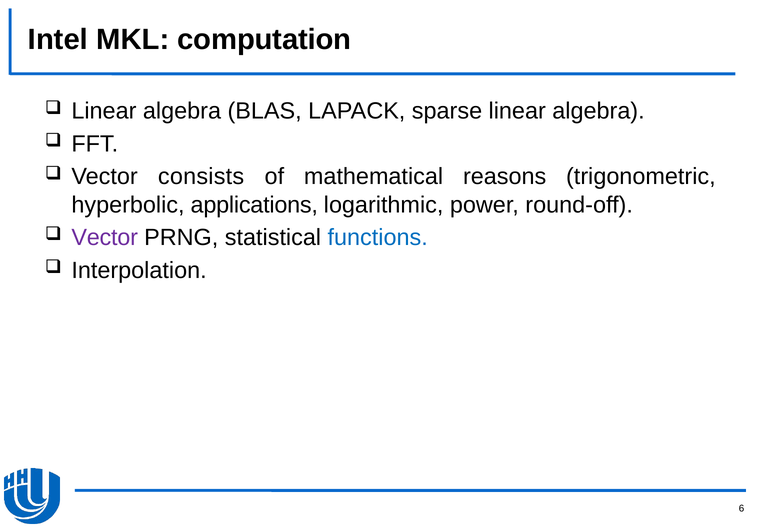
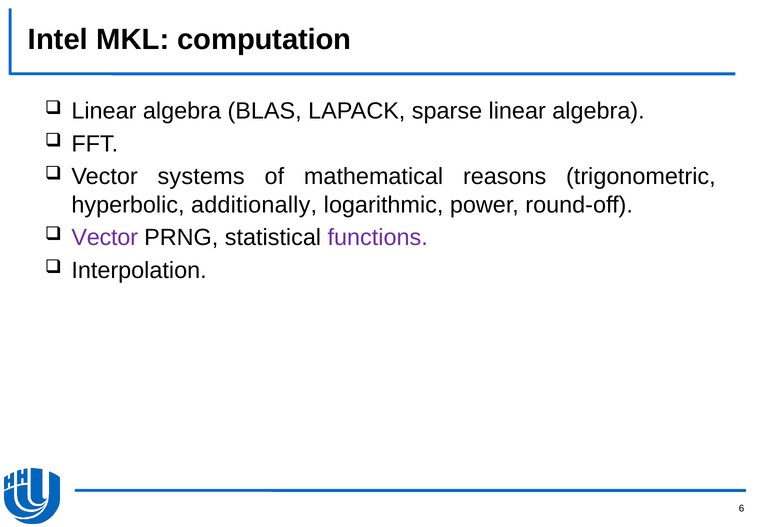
consists: consists -> systems (201, 177)
applications: applications -> additionally (254, 205)
functions colour: blue -> purple (378, 238)
